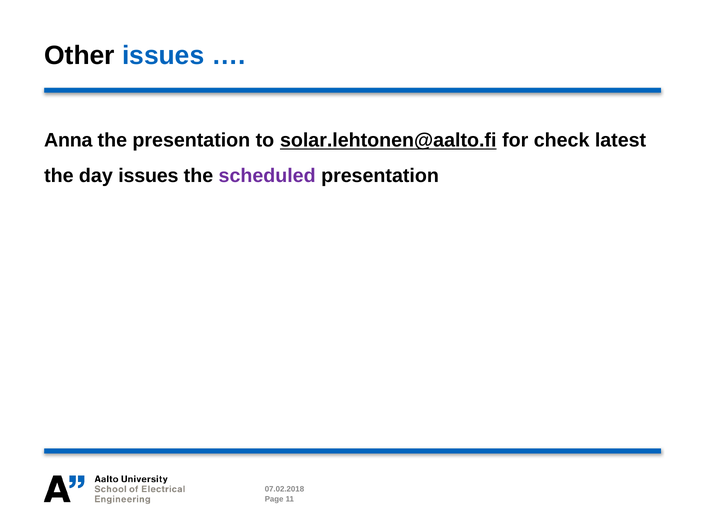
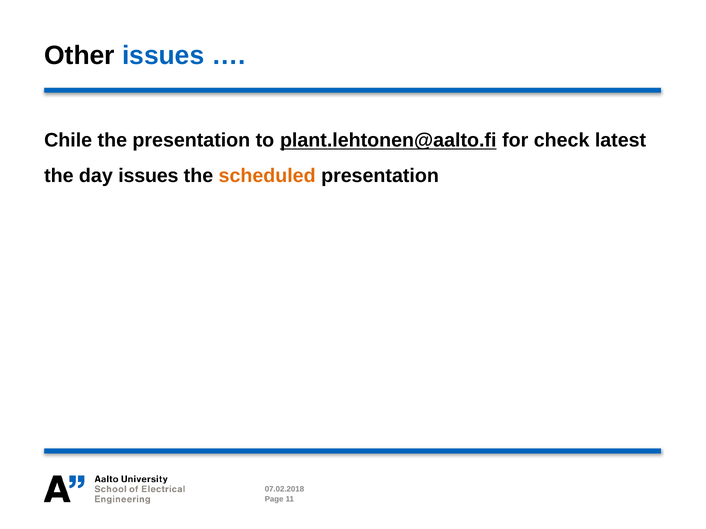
Anna: Anna -> Chile (68, 141)
solar.lehtonen@aalto.fi: solar.lehtonen@aalto.fi -> plant.lehtonen@aalto.fi (388, 141)
scheduled colour: purple -> orange (267, 176)
